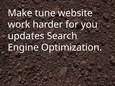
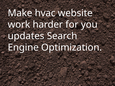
tune: tune -> hvac (45, 13)
